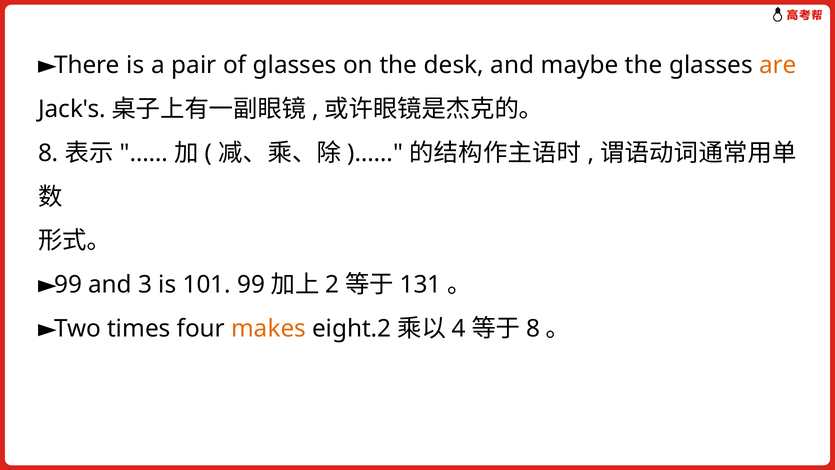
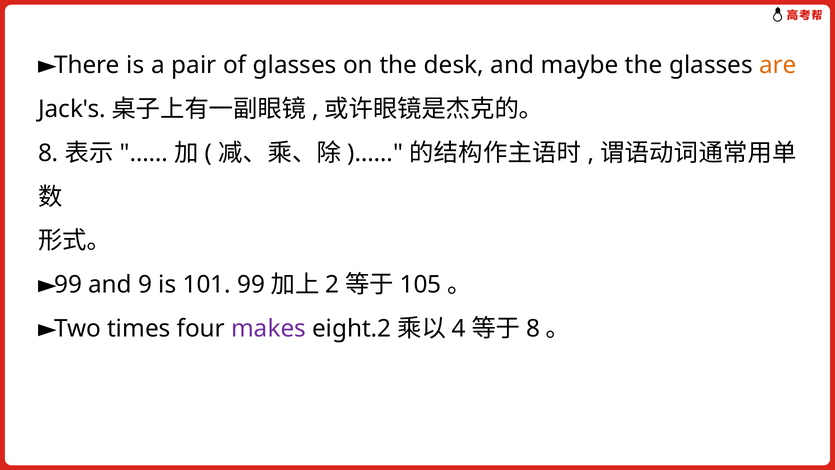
3: 3 -> 9 (145, 285)
131: 131 -> 105 (421, 285)
makes colour: orange -> purple (269, 328)
